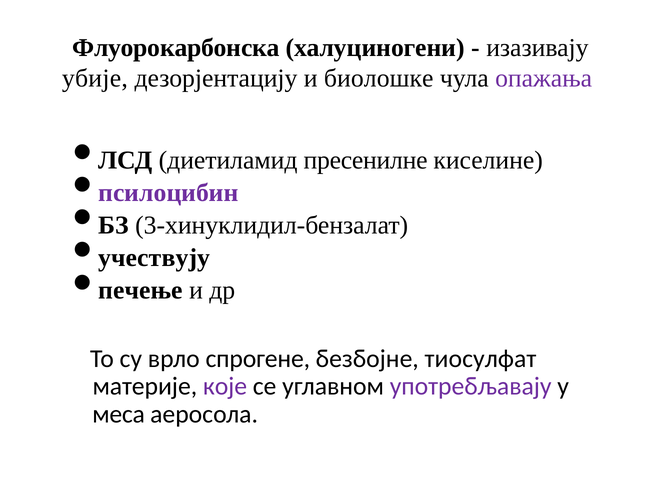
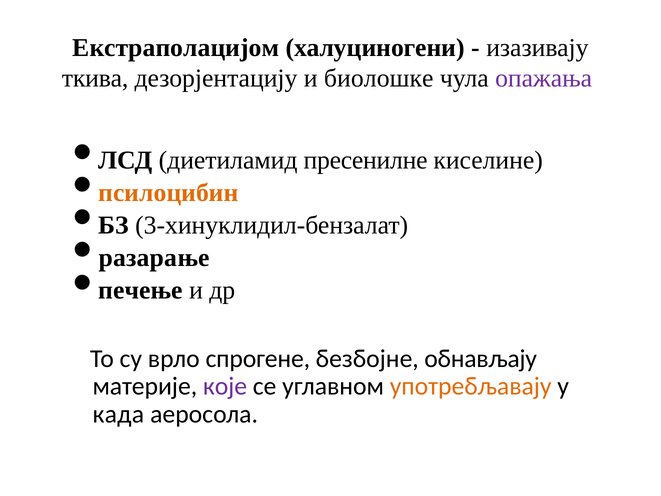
Флуорокарбонска: Флуорокарбонска -> Екстраполацијом (176, 48)
убије: убије -> ткива (95, 78)
псилоцибин colour: purple -> orange (168, 193)
учествују: учествују -> разарање (154, 258)
тиосулфат: тиосулфат -> обнављају (481, 358)
употребљавају colour: purple -> orange (471, 386)
меса: меса -> када (118, 414)
